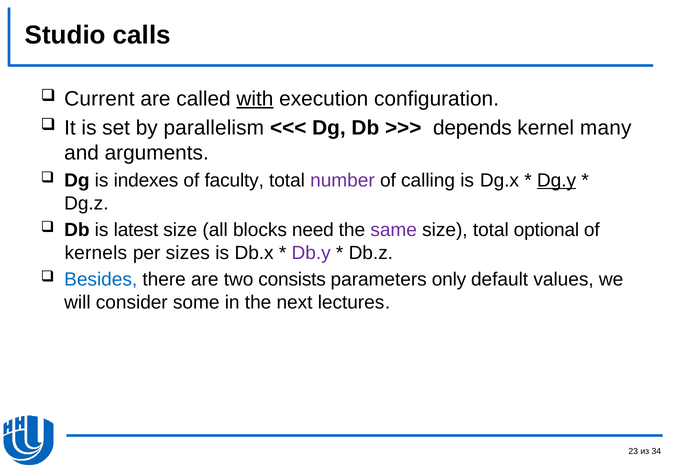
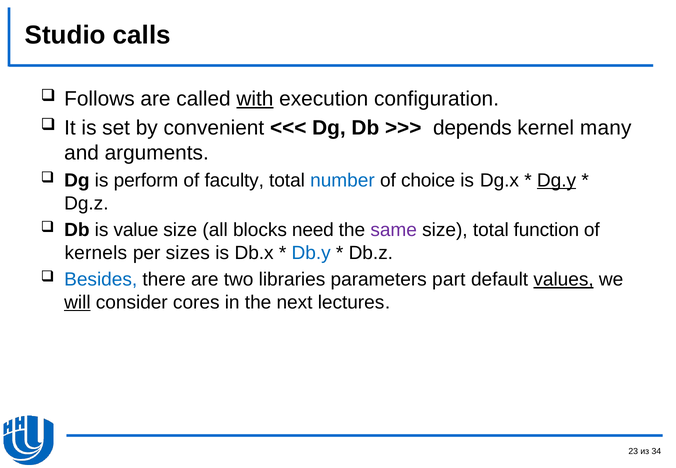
Current: Current -> Follows (99, 99)
parallelism: parallelism -> convenient (214, 128)
indexes: indexes -> perform (146, 180)
number colour: purple -> blue (342, 180)
calling: calling -> choice (428, 180)
latest: latest -> value (136, 230)
optional: optional -> function (546, 230)
Db.y colour: purple -> blue (311, 253)
consists: consists -> libraries (292, 280)
only: only -> part (449, 280)
values underline: none -> present (564, 280)
will underline: none -> present (77, 303)
some: some -> cores (196, 303)
